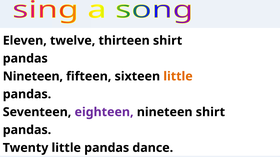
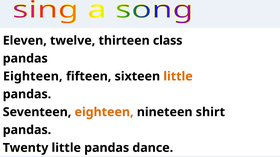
thirteen shirt: shirt -> class (168, 41)
Nineteen: Nineteen -> Eighteen (33, 77)
eighteen colour: purple -> orange (104, 112)
